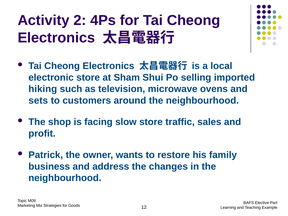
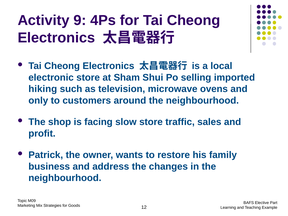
2: 2 -> 9 (80, 20)
sets: sets -> only (38, 101)
